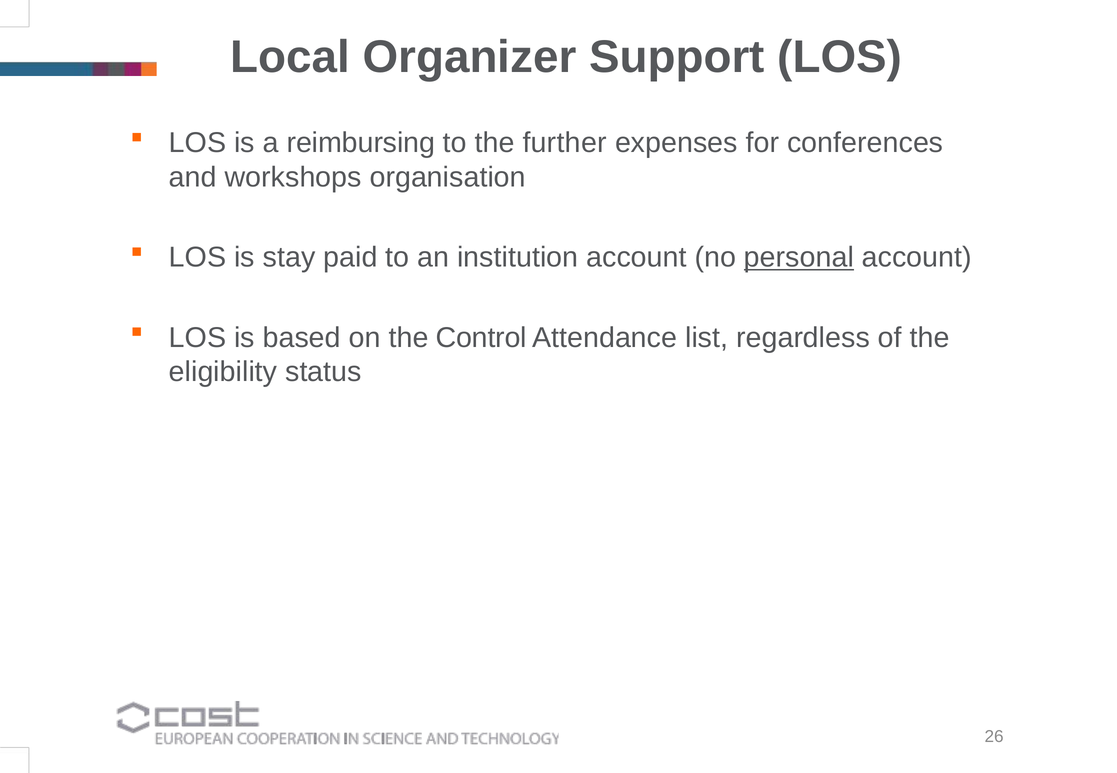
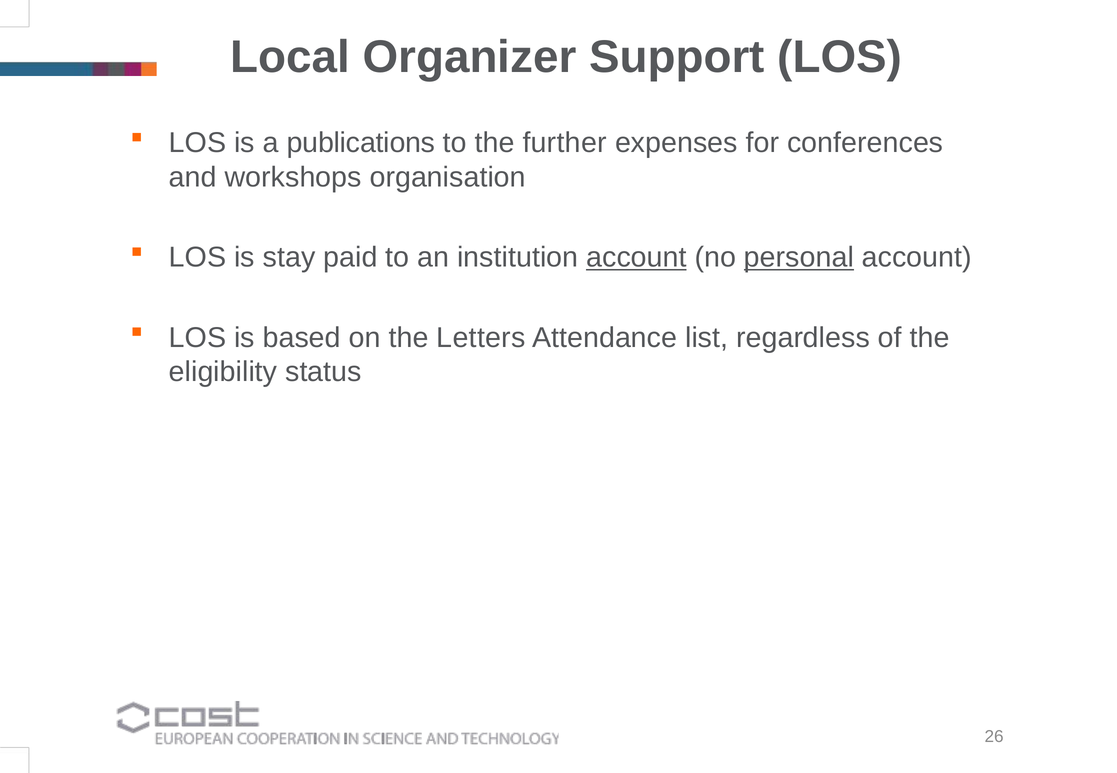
reimbursing: reimbursing -> publications (361, 143)
account underline: none -> present (636, 258)
Control: Control -> Letters (481, 338)
